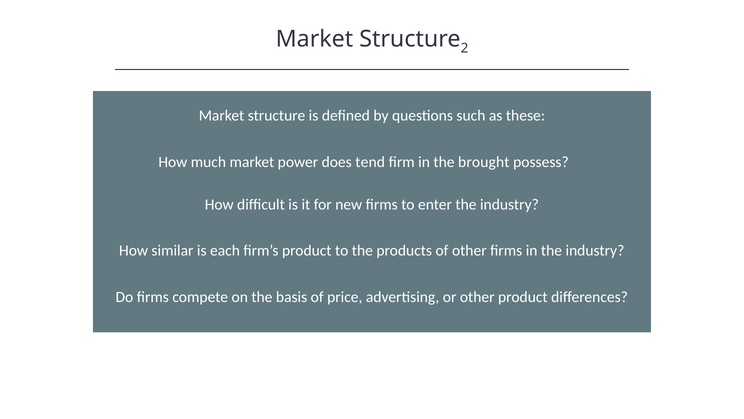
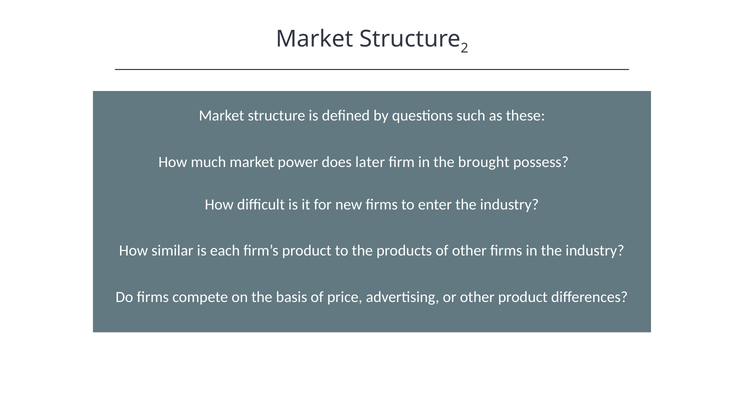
tend: tend -> later (370, 162)
